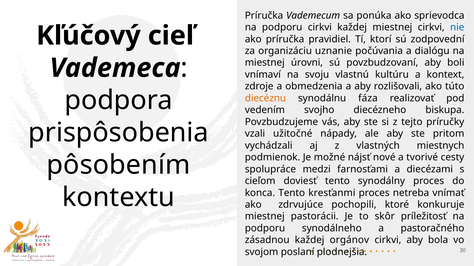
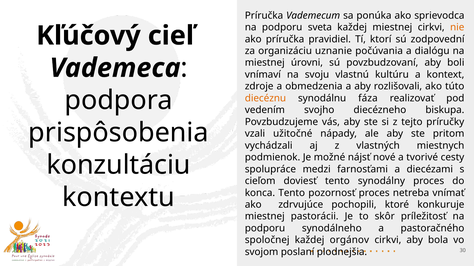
podporu cirkvi: cirkvi -> sveta (320, 27)
nie colour: blue -> orange (457, 27)
pôsobením: pôsobením -> konzultáciu (119, 165)
kresťanmi: kresťanmi -> pozornosť (332, 193)
zásadnou: zásadnou -> spoločnej (267, 241)
